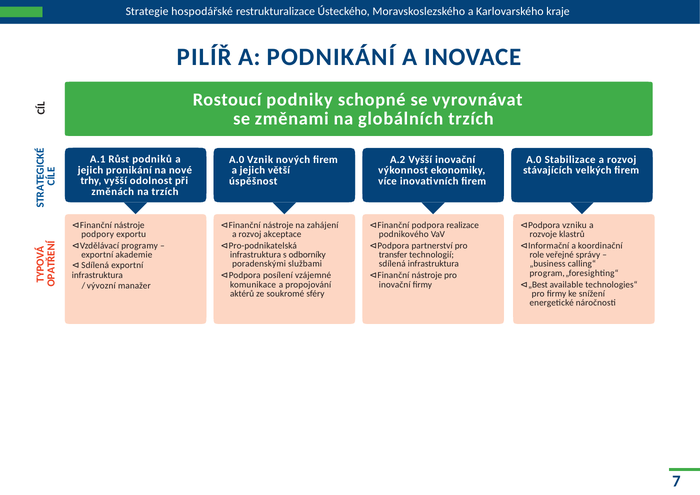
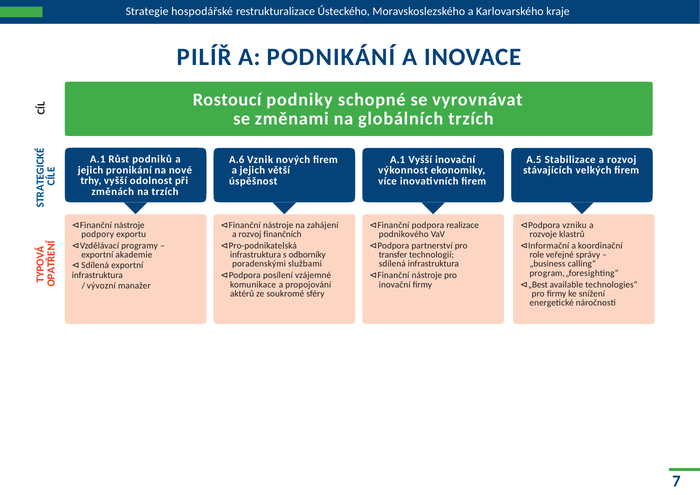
A.2: A.2 -> A.1 (398, 160)
A.0: A.0 -> A.5 (534, 160)
A.0: A.0 -> A.6 (237, 160)
akceptace: akceptace -> finančních (282, 234)
